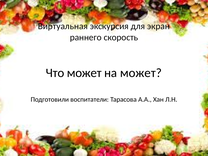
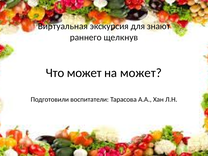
экран: экран -> знают (159, 26)
скорость: скорость -> щелкнув (121, 37)
